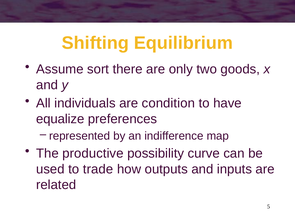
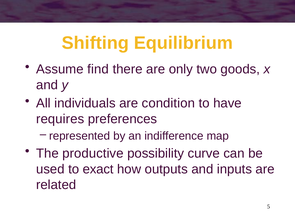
sort: sort -> find (98, 69)
equalize: equalize -> requires (60, 119)
trade: trade -> exact (98, 169)
